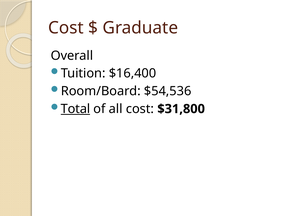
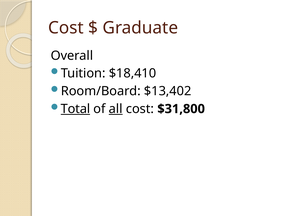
$16,400: $16,400 -> $18,410 (133, 73)
$54,536: $54,536 -> $13,402 (168, 91)
all underline: none -> present (116, 109)
